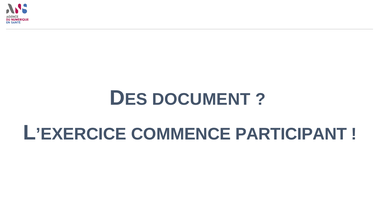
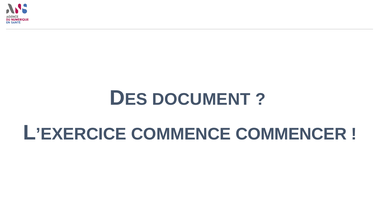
PARTICIPANT: PARTICIPANT -> COMMENCER (291, 134)
